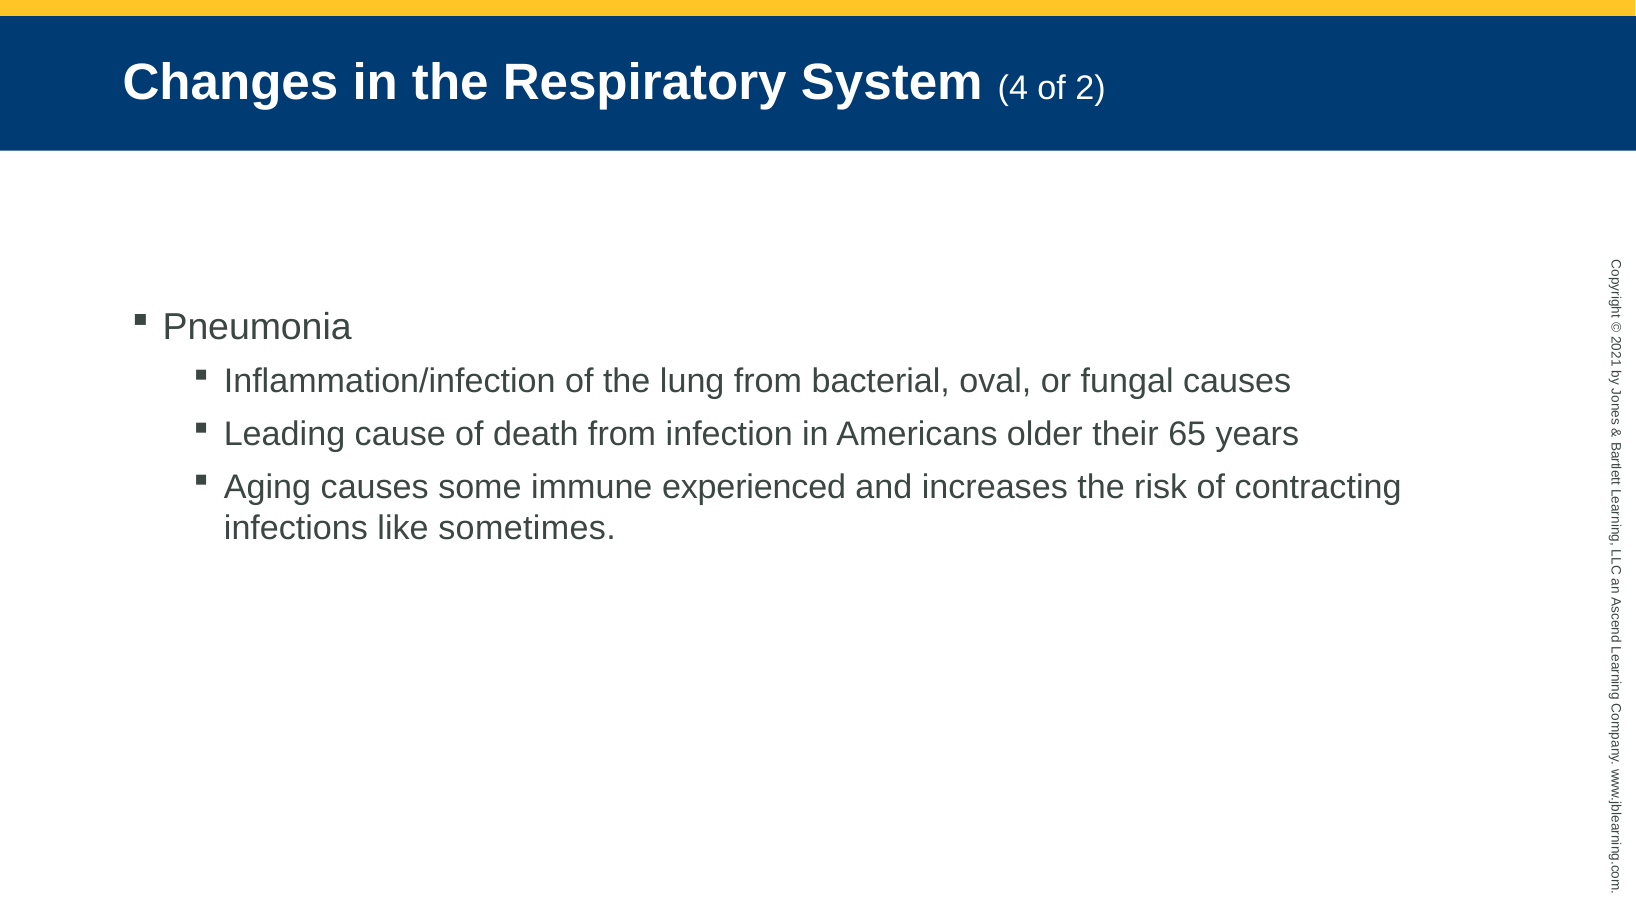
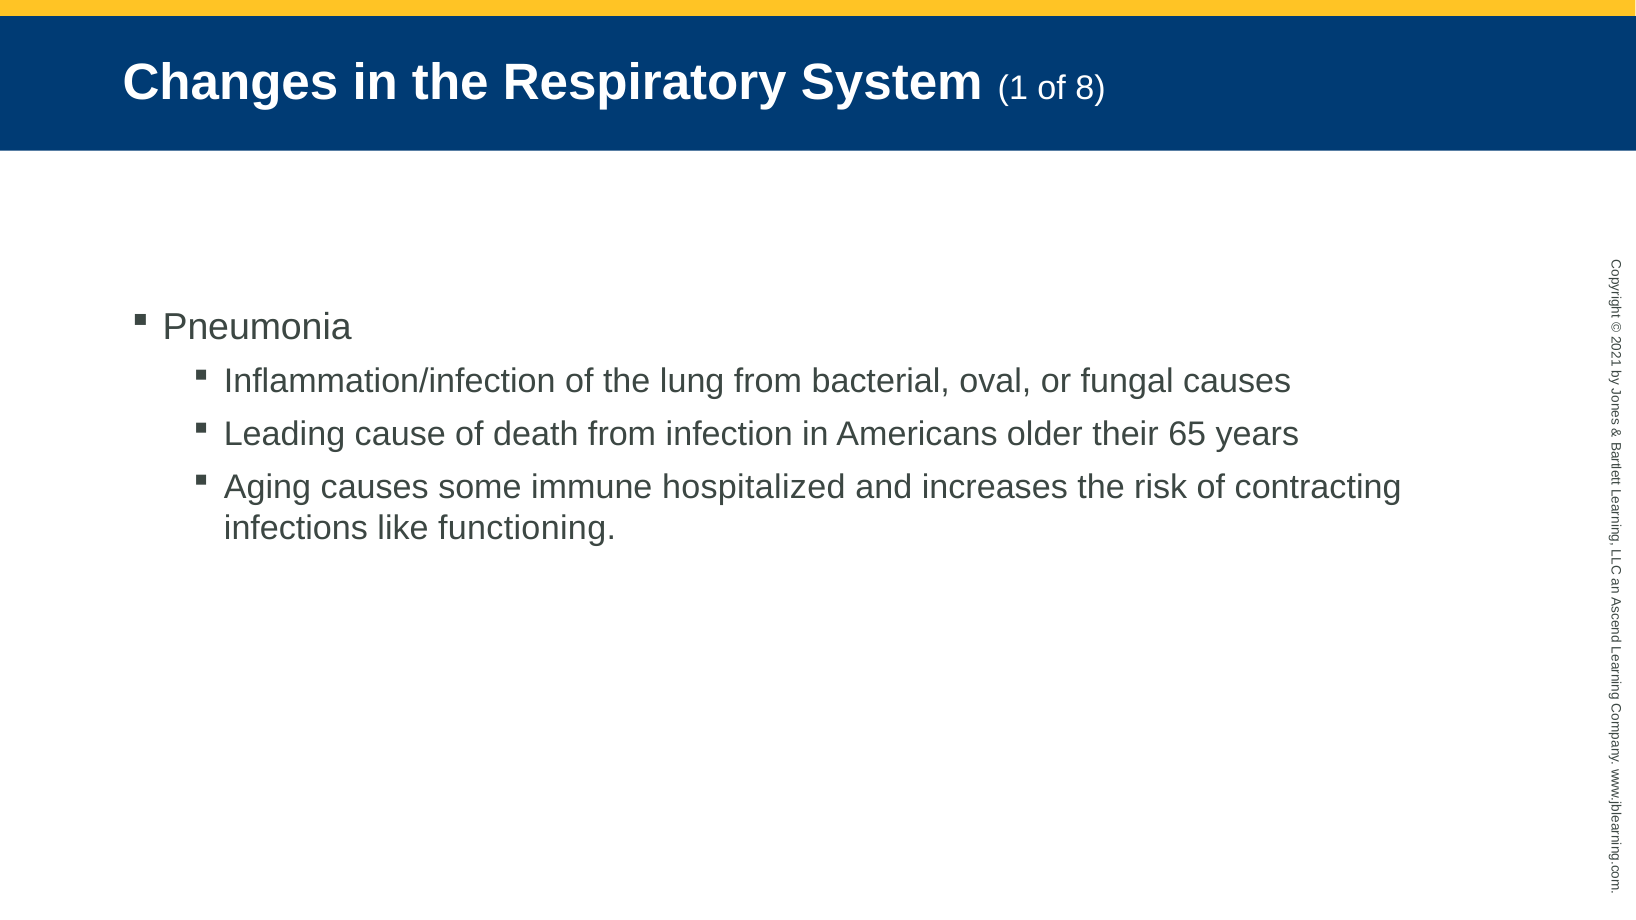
System 4: 4 -> 1 (1013, 88)
of 2: 2 -> 8 (1091, 88)
experienced: experienced -> hospitalized (754, 487)
sometimes: sometimes -> functioning (527, 528)
